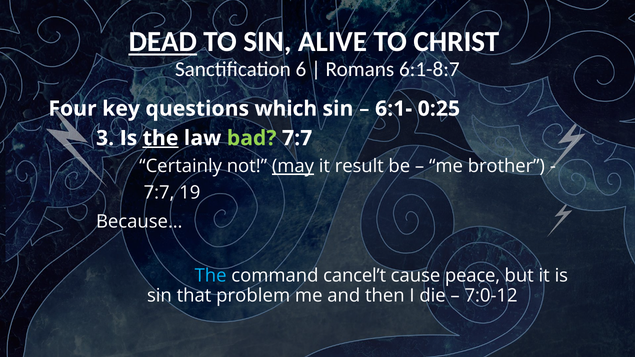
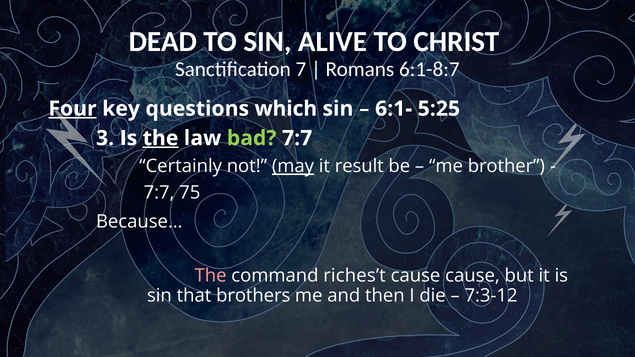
DEAD underline: present -> none (163, 42)
6: 6 -> 7 (301, 69)
Four underline: none -> present (73, 109)
0:25: 0:25 -> 5:25 (439, 109)
19: 19 -> 75 (190, 193)
The colour: light blue -> pink (211, 276)
cancel’t: cancel’t -> riches’t (355, 276)
cause peace: peace -> cause (472, 276)
problem: problem -> brothers (253, 296)
7:0-12: 7:0-12 -> 7:3-12 (491, 296)
